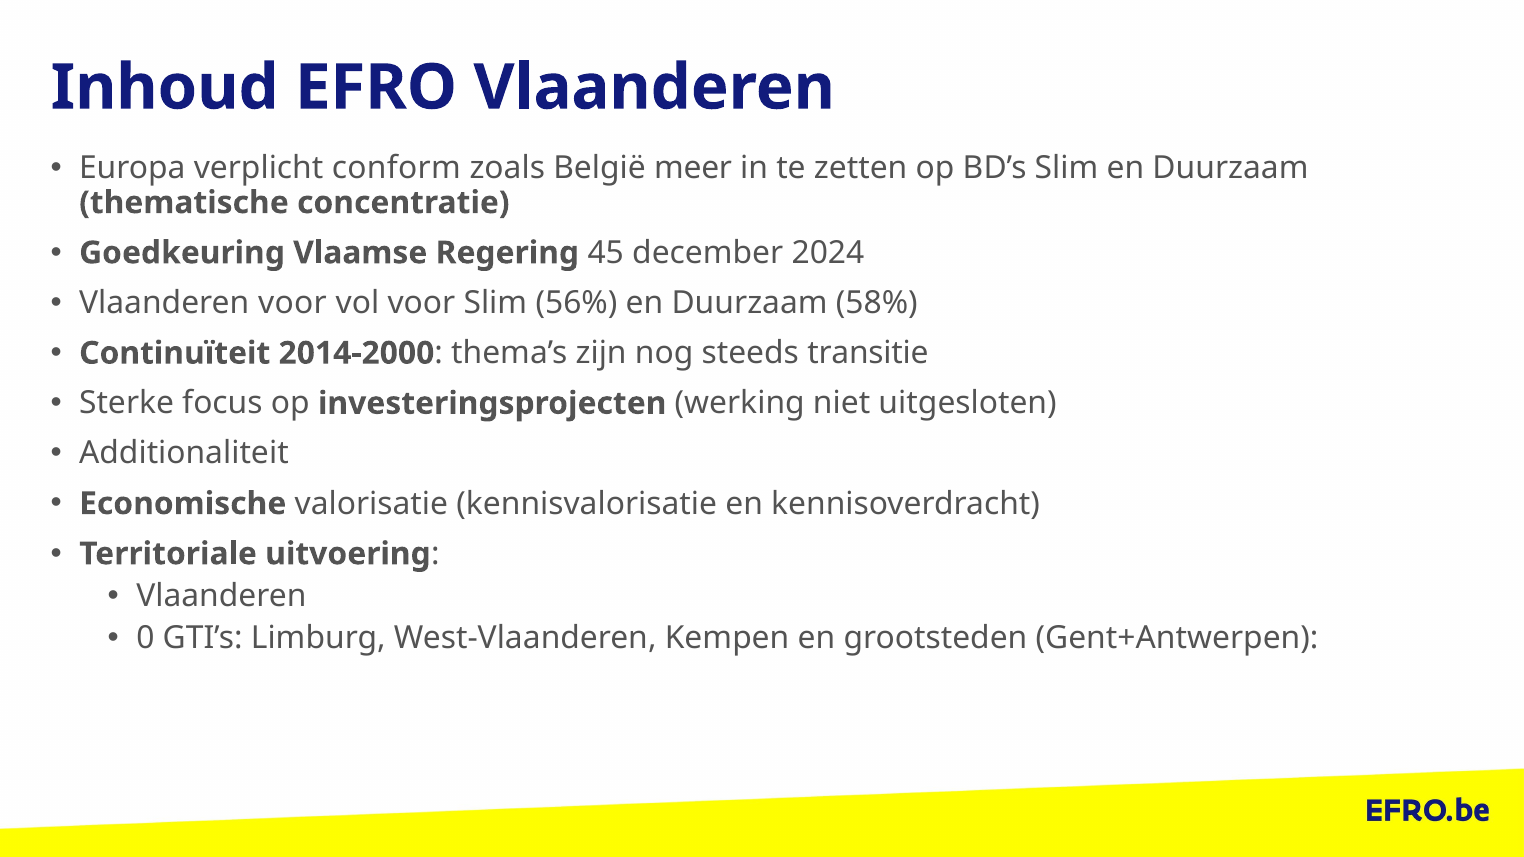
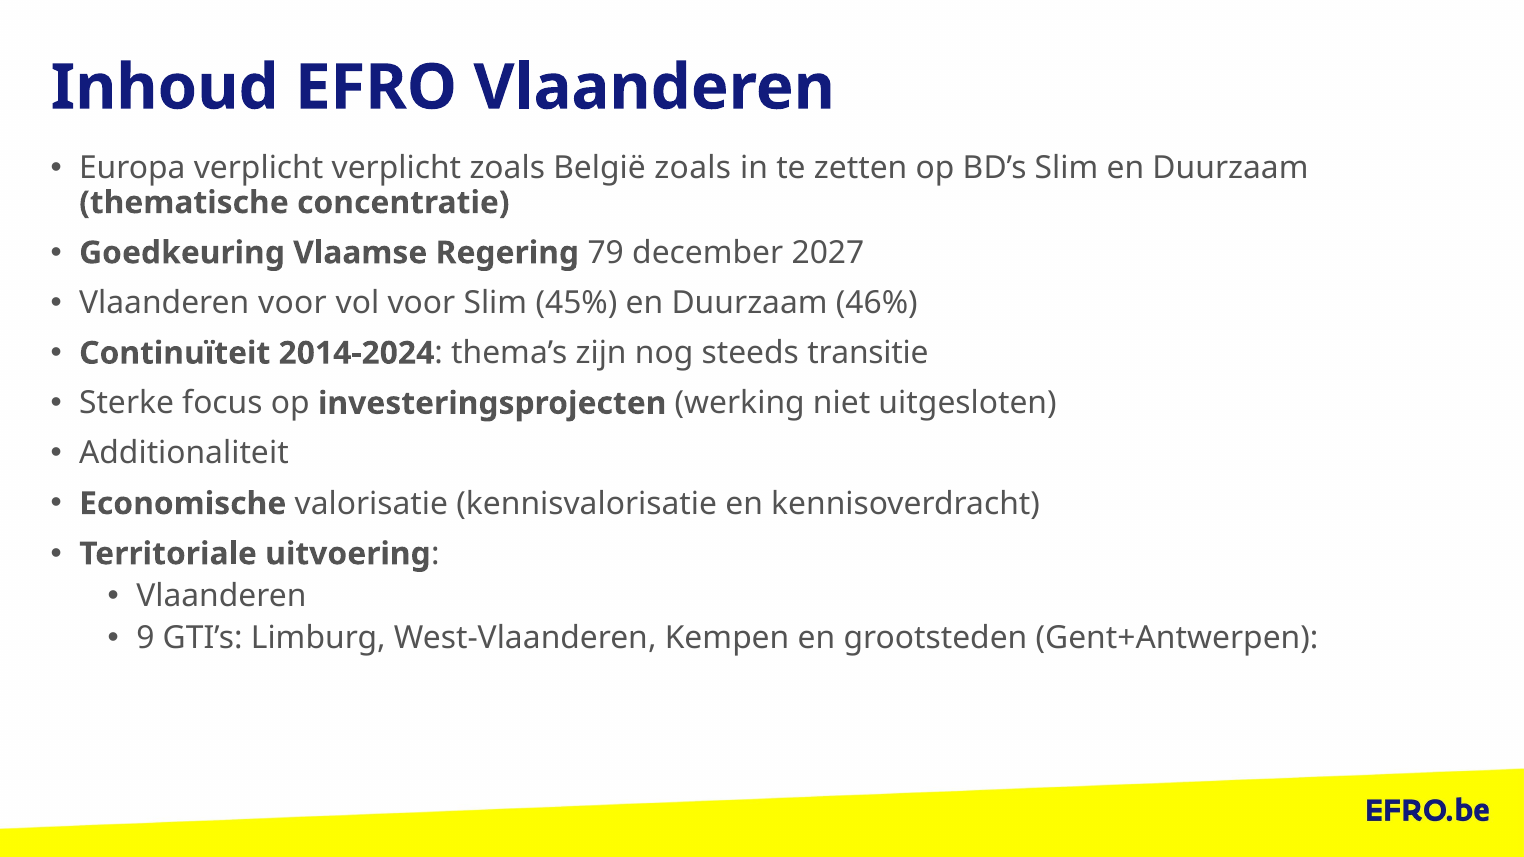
verplicht conform: conform -> verplicht (396, 168)
België meer: meer -> zoals (693, 168)
45: 45 -> 79 (606, 253)
2024: 2024 -> 2027 (828, 253)
56%: 56% -> 45% (576, 303)
58%: 58% -> 46% (877, 303)
2014-2000: 2014-2000 -> 2014-2024 (356, 353)
0: 0 -> 9 (145, 638)
